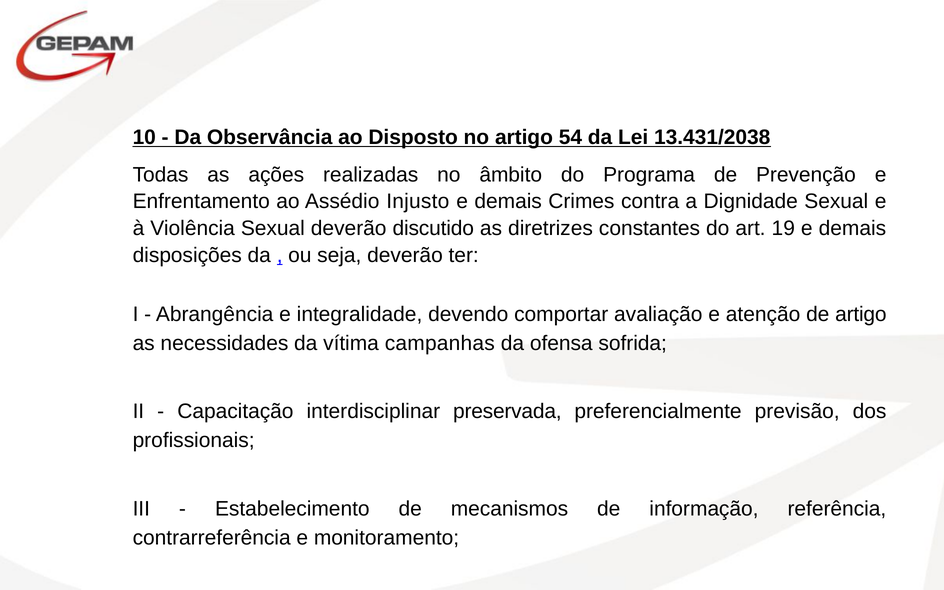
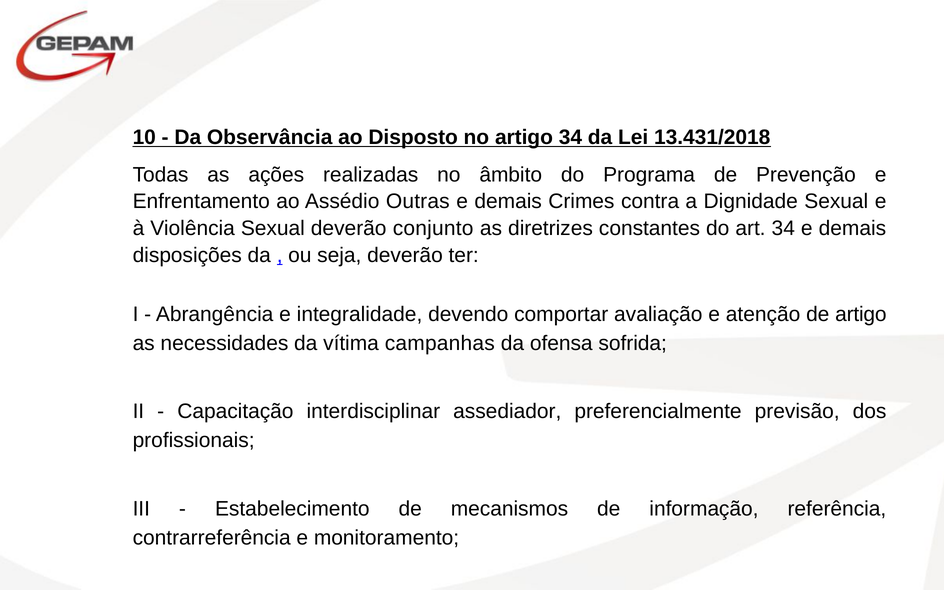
artigo 54: 54 -> 34 (570, 137)
13.431/2038: 13.431/2038 -> 13.431/2018 (712, 137)
Injusto: Injusto -> Outras (418, 202)
discutido: discutido -> conjunto (433, 228)
art 19: 19 -> 34 (783, 228)
preservada: preservada -> assediador (507, 412)
